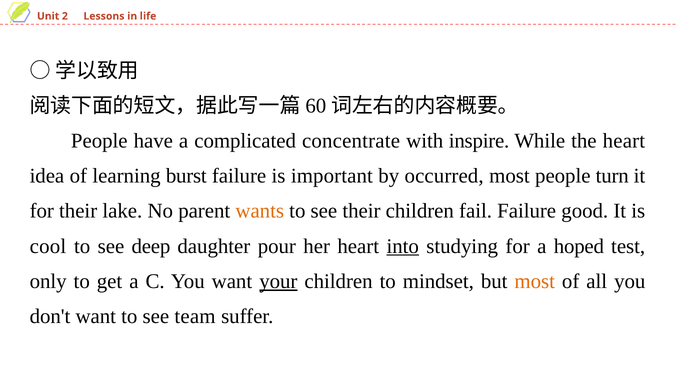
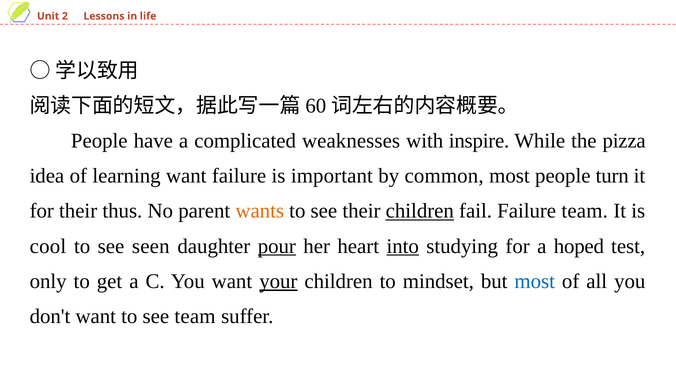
concentrate: concentrate -> weaknesses (351, 141)
the heart: heart -> pizza (624, 141)
learning burst: burst -> want (186, 176)
occurred: occurred -> common (444, 176)
lake: lake -> thus (122, 211)
children underline: none -> present (420, 211)
Failure good: good -> team (585, 211)
deep: deep -> seen (151, 246)
pour underline: none -> present (277, 246)
most colour: orange -> blue (535, 281)
